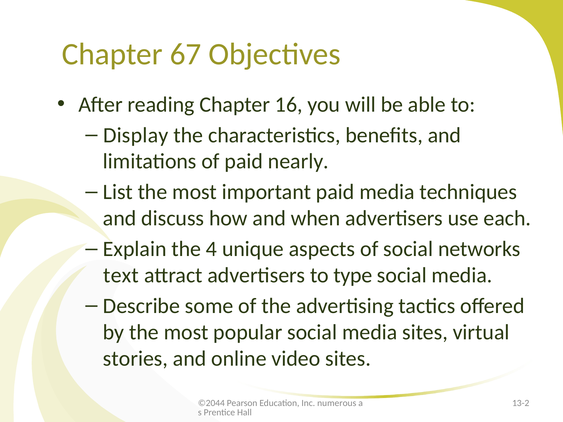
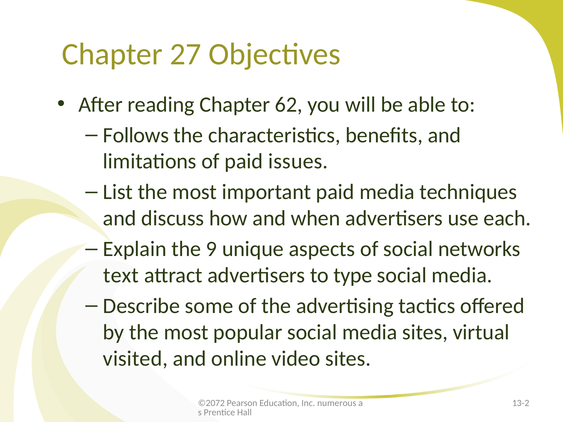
67: 67 -> 27 (186, 54)
16: 16 -> 62 (289, 105)
Display: Display -> Follows (136, 135)
nearly: nearly -> issues (298, 162)
4: 4 -> 9 (212, 249)
stories: stories -> visited (135, 359)
©2044: ©2044 -> ©2072 (211, 403)
